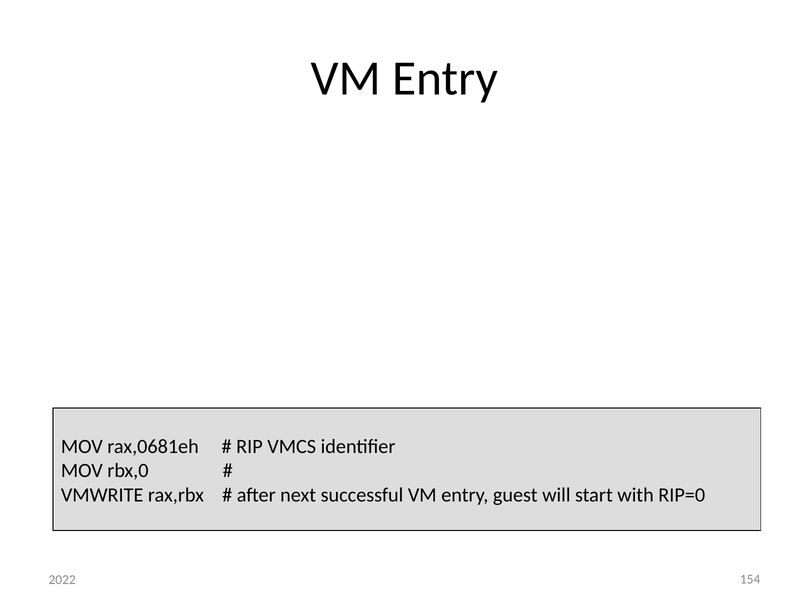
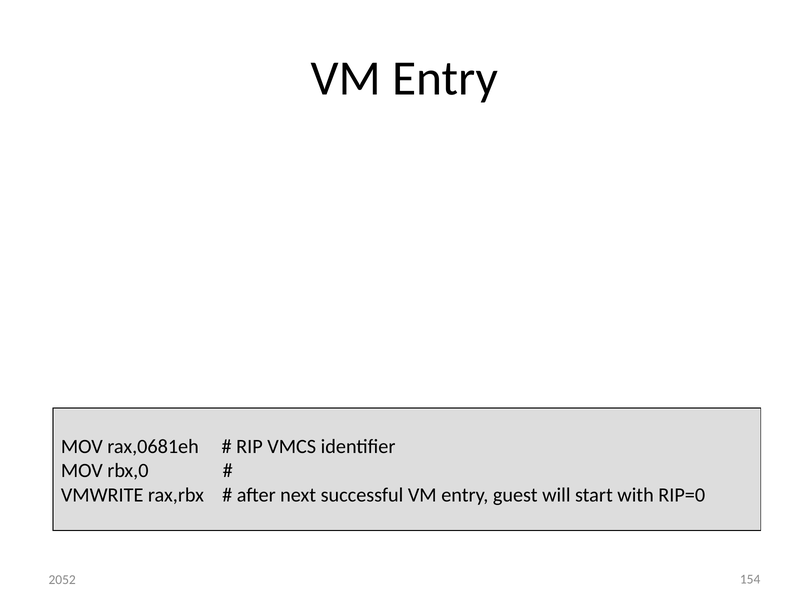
2022: 2022 -> 2052 (62, 579)
